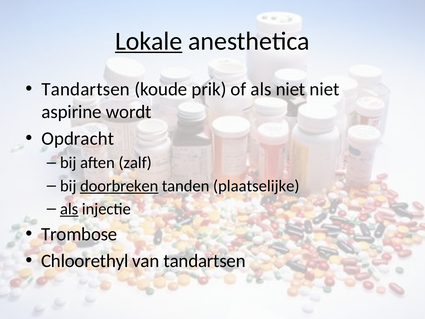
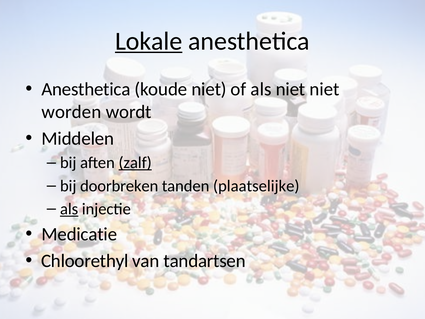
Tandartsen: Tandartsen -> Anesthetica (86, 89)
koude prik: prik -> niet (209, 89)
aspirine: aspirine -> worden (71, 112)
Opdracht: Opdracht -> Middelen (78, 138)
zalf underline: none -> present (135, 163)
doorbreken underline: present -> none (119, 186)
Trombose: Trombose -> Medicatie (79, 234)
